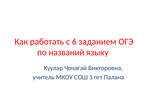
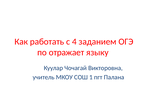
6: 6 -> 4 (74, 42)
названий: названий -> отражает (66, 52)
